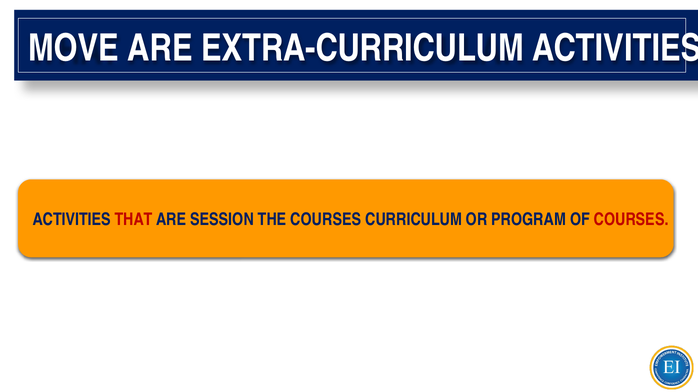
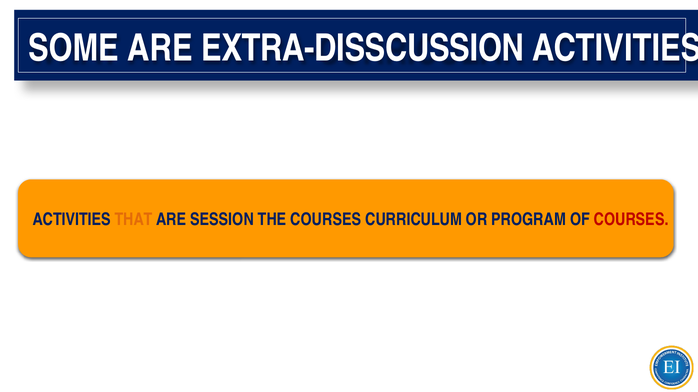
MOVE: MOVE -> SOME (74, 49)
EXTRA-CURRICULUM: EXTRA-CURRICULUM -> EXTRA-DISSCUSSION (363, 49)
THAT colour: red -> orange (134, 220)
